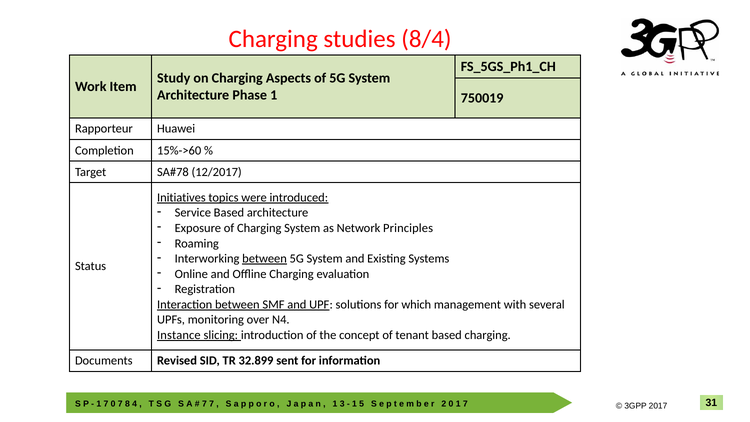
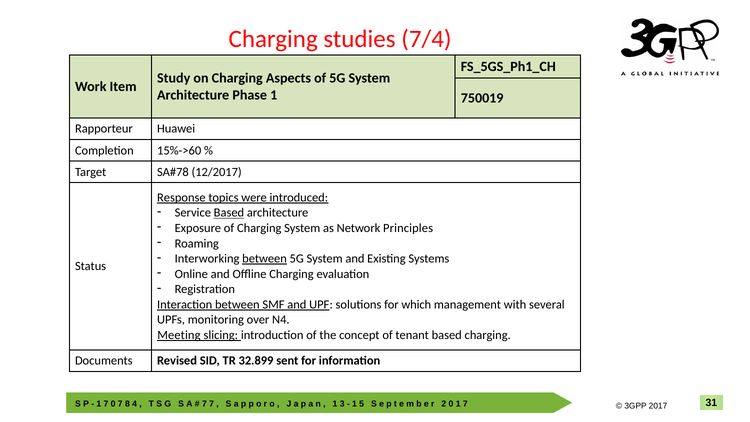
8/4: 8/4 -> 7/4 (426, 39)
Initiatives: Initiatives -> Response (181, 198)
Based underline: none -> present (229, 213)
Instance: Instance -> Meeting (179, 335)
